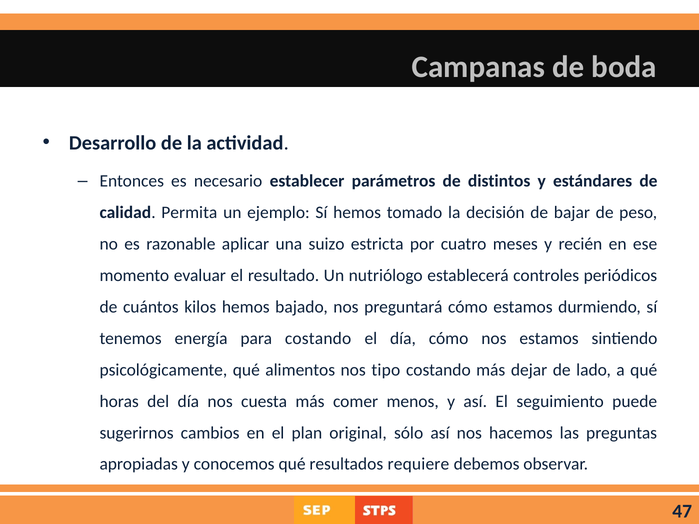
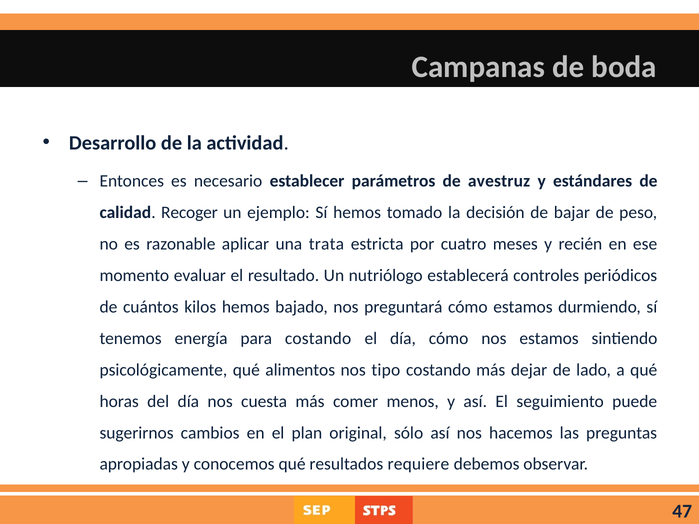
distintos: distintos -> avestruz (499, 181)
Permita: Permita -> Recoger (189, 213)
suizo: suizo -> trata (326, 244)
